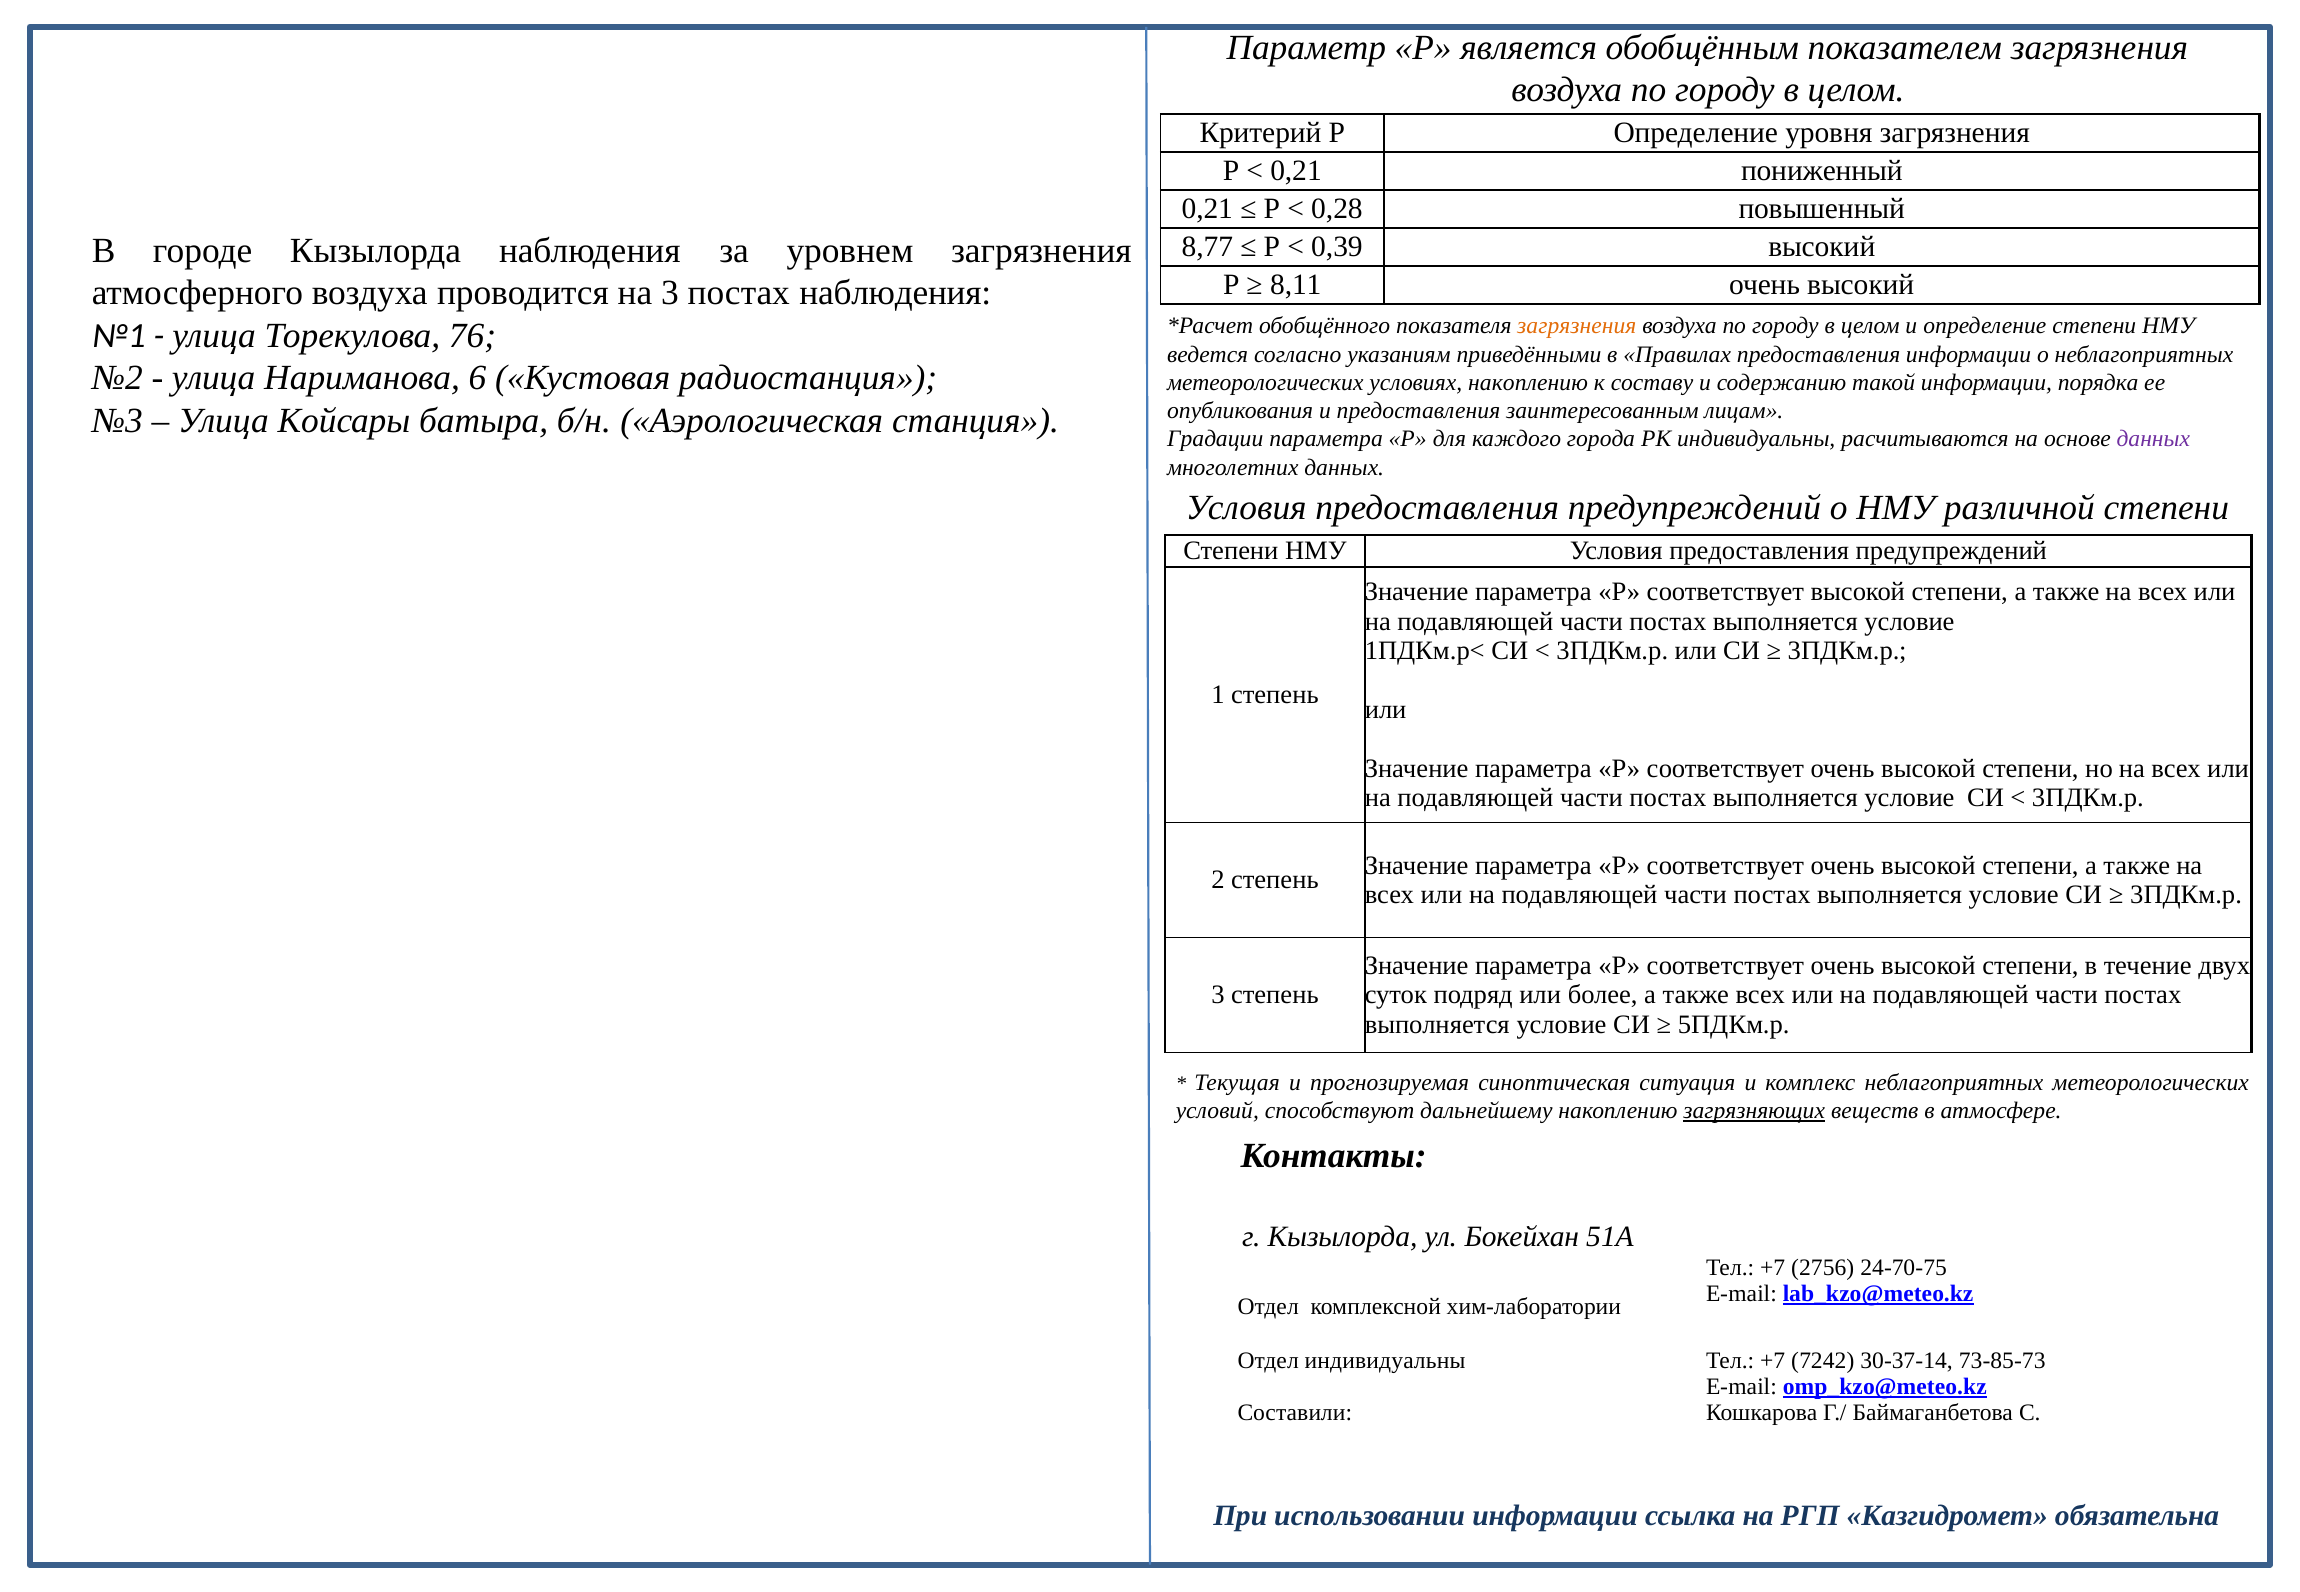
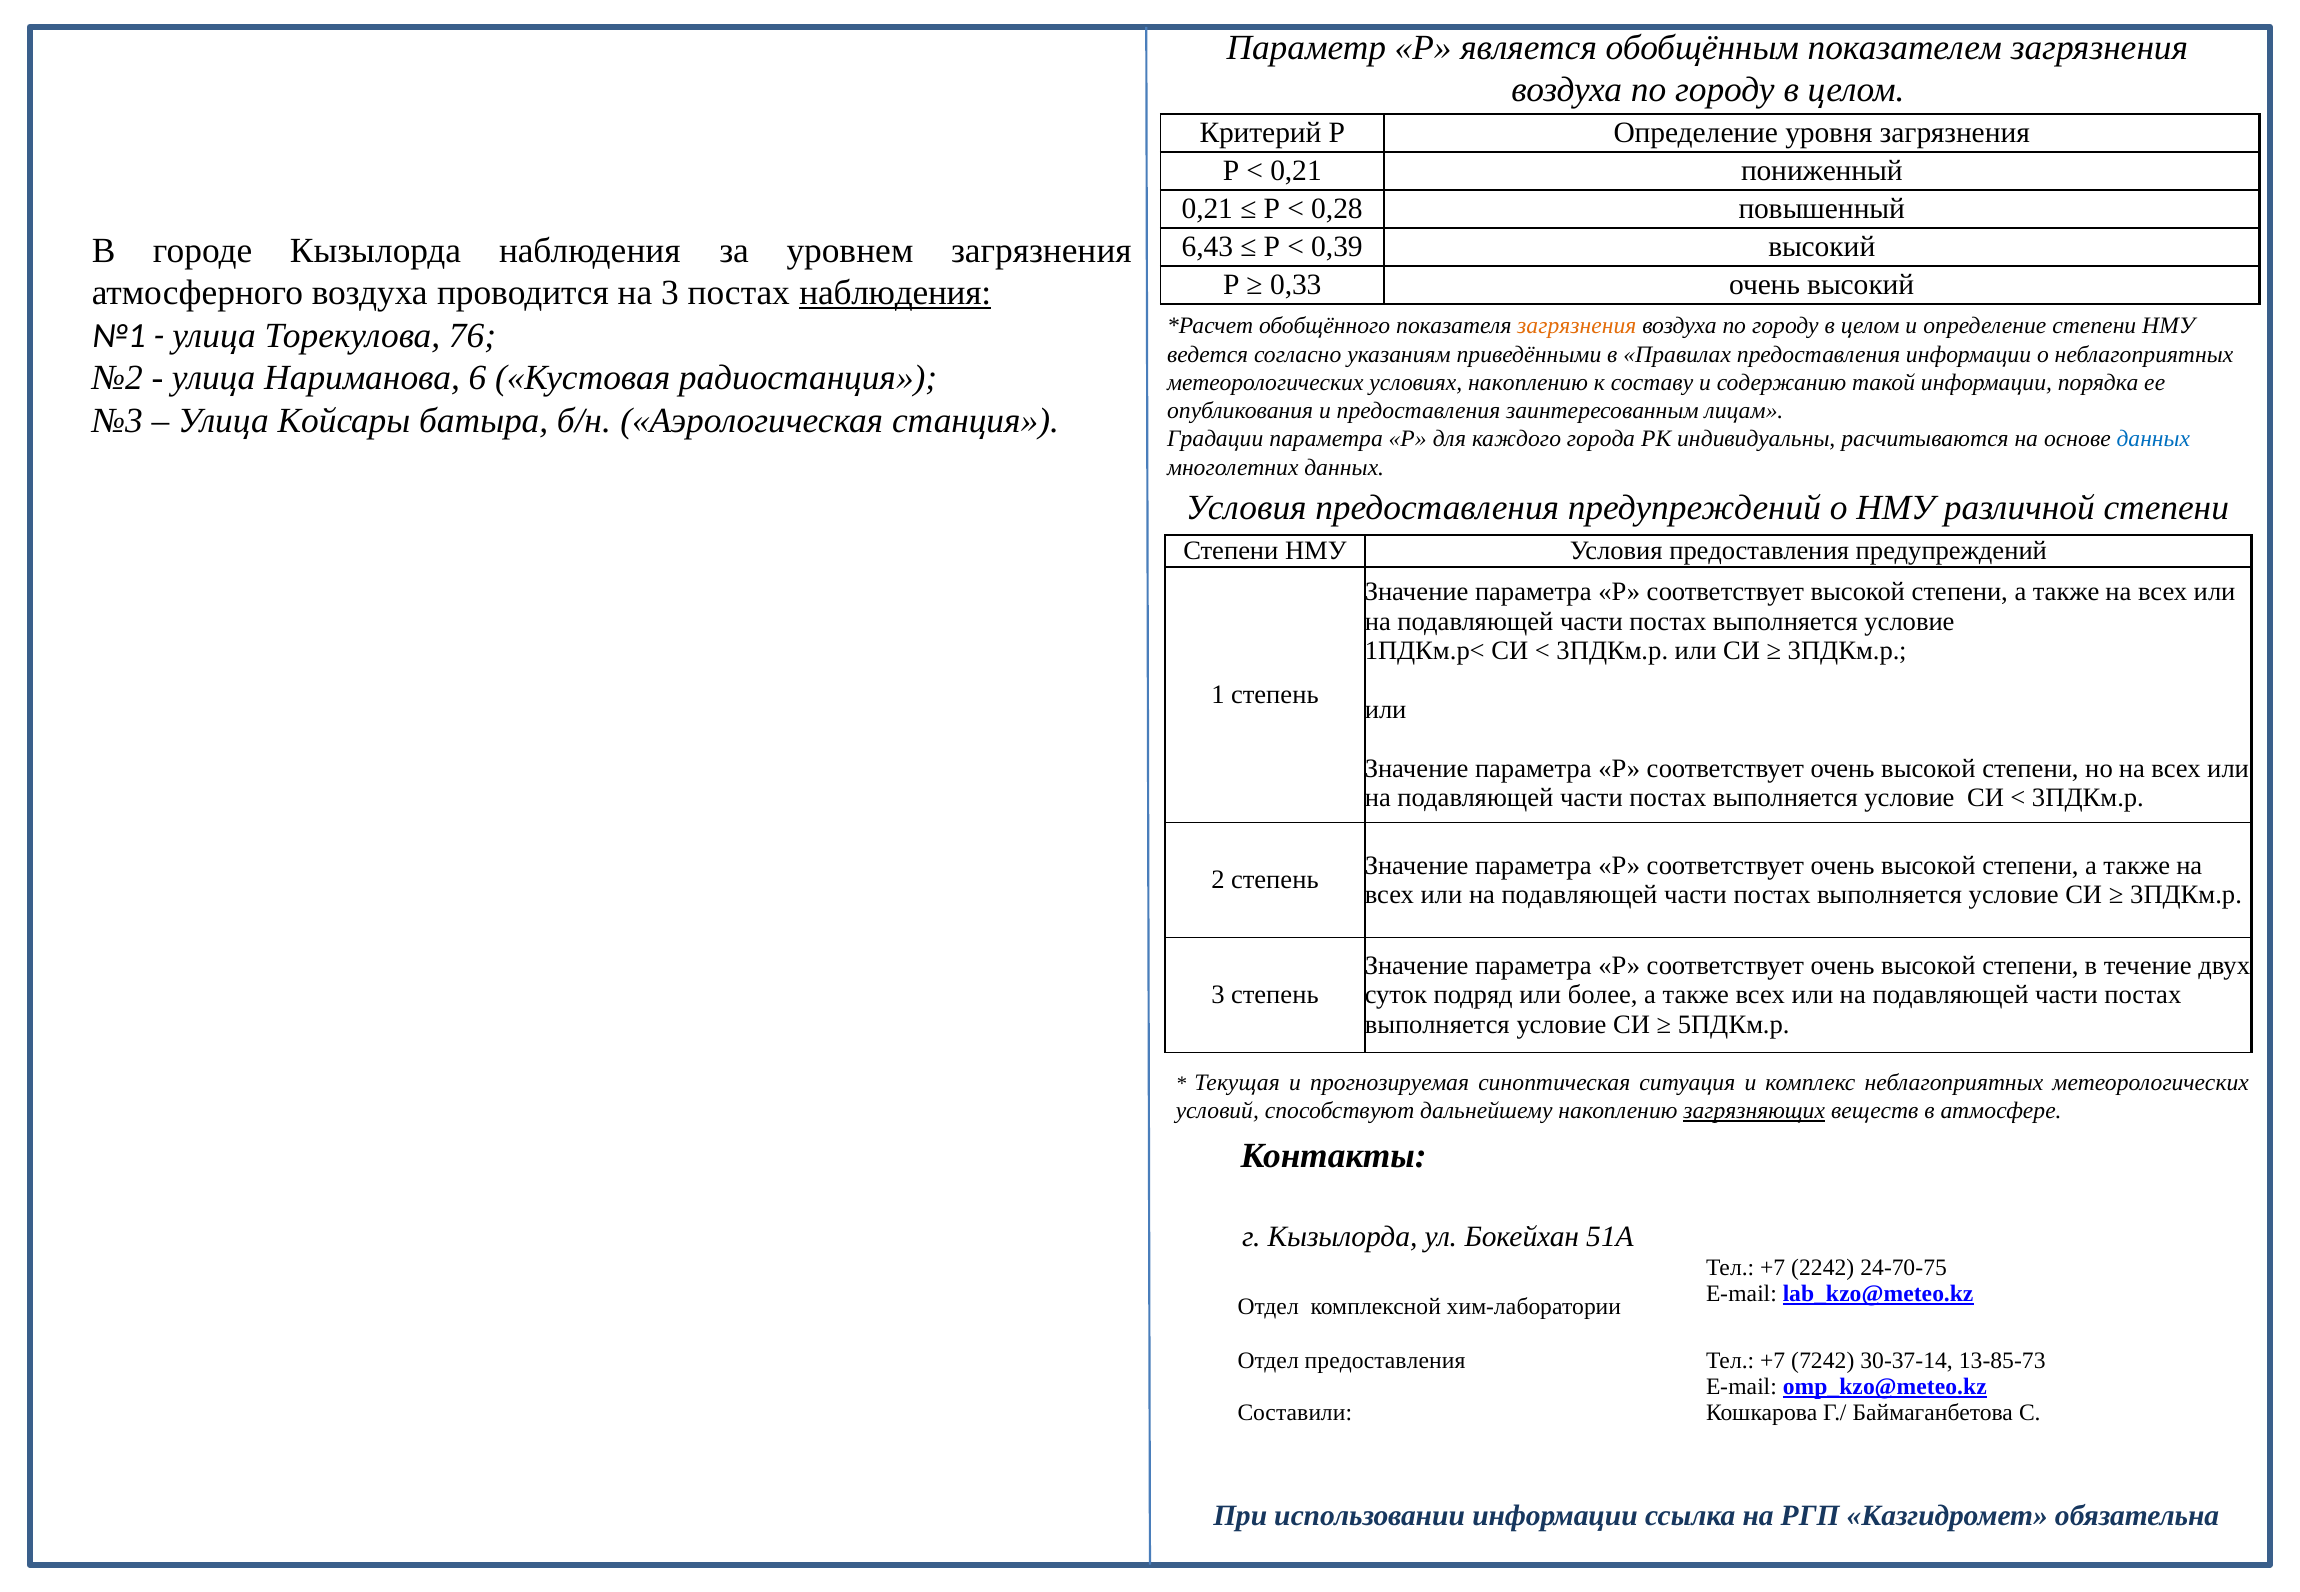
8,77: 8,77 -> 6,43 (1207, 247)
8,11: 8,11 -> 0,33 (1296, 285)
наблюдения underline: none -> present (895, 293)
данных colour: purple -> blue (2153, 439)
2756: 2756 -> 2242 (1823, 1268)
Отдел индивидуальны: индивидуальны -> предоставления (1385, 1361)
73-85-73: 73-85-73 -> 13-85-73 (2002, 1361)
